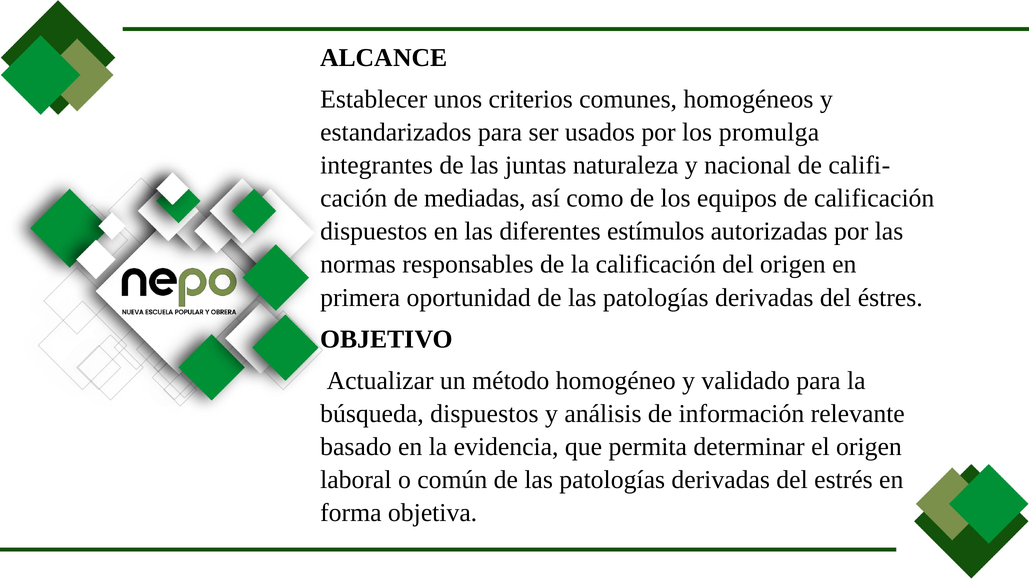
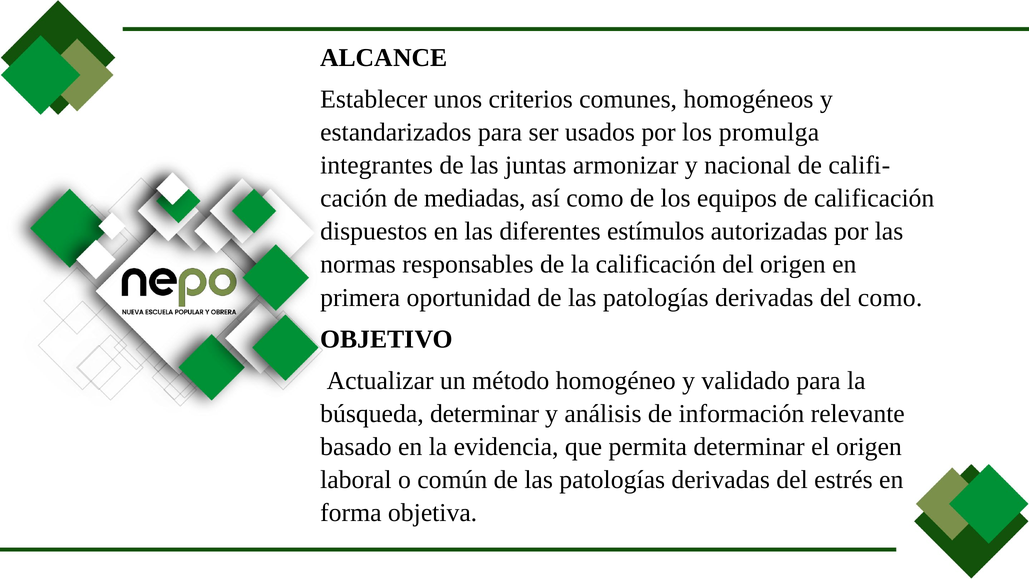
naturaleza: naturaleza -> armonizar (626, 165)
del éstres: éstres -> como (890, 297)
búsqueda dispuestos: dispuestos -> determinar (485, 414)
